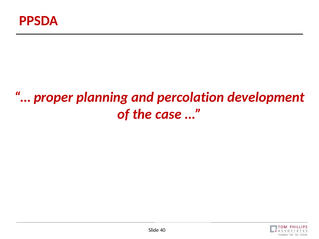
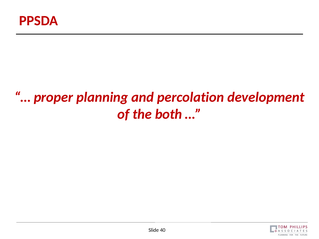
case: case -> both (169, 114)
